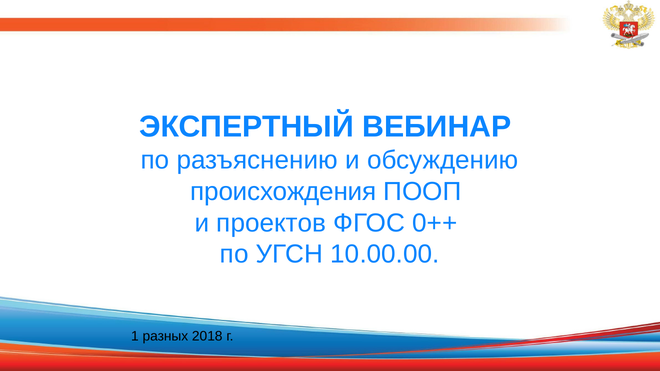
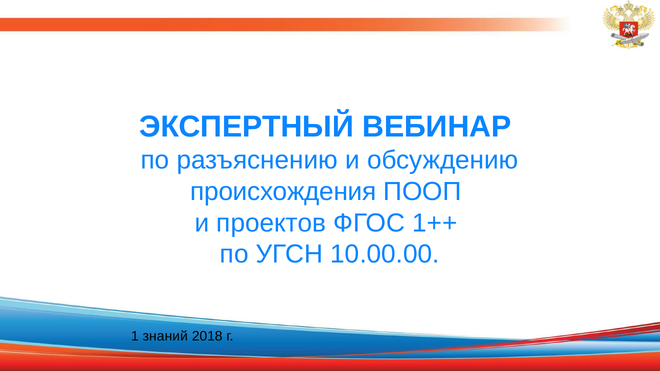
0++: 0++ -> 1++ (435, 223)
разных: разных -> знаний (165, 336)
